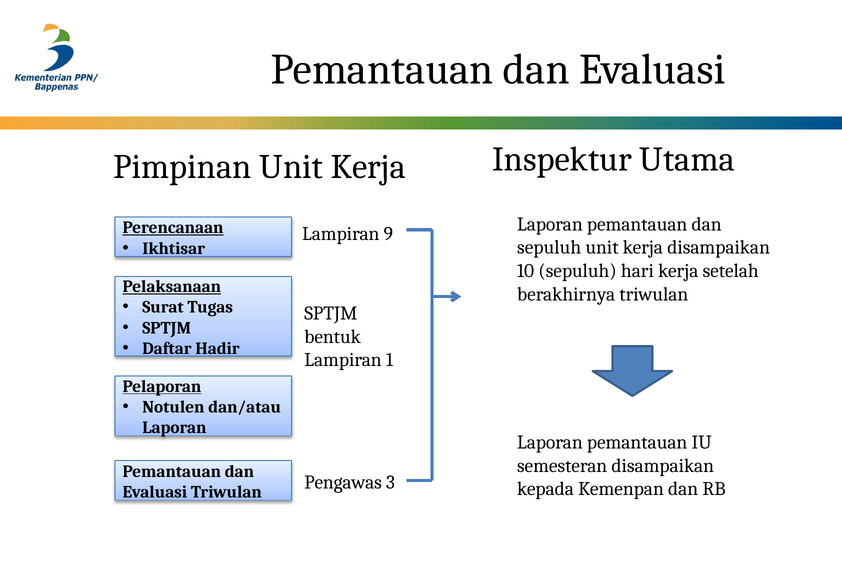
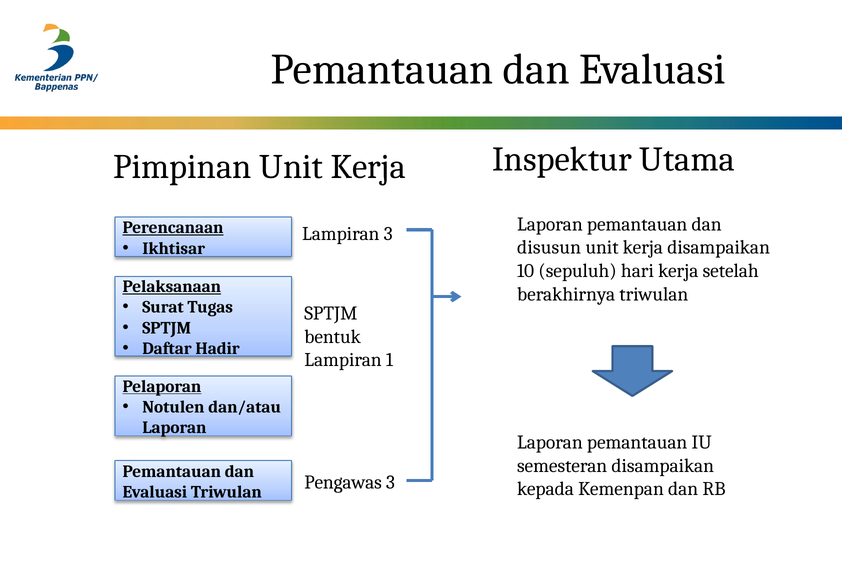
Lampiran 9: 9 -> 3 (388, 234)
sepuluh: sepuluh -> disusun (549, 248)
